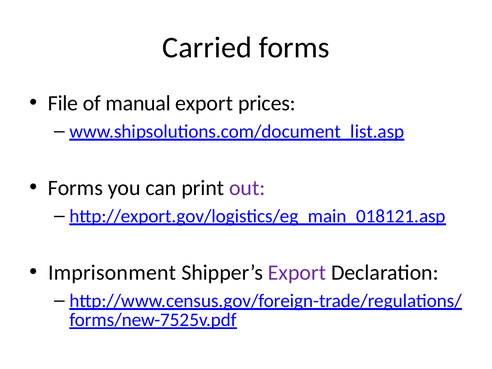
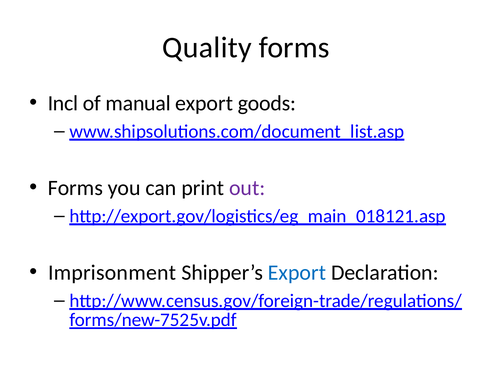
Carried: Carried -> Quality (207, 48)
File: File -> Incl (63, 103)
prices: prices -> goods (267, 103)
Export colour: purple -> blue (297, 273)
